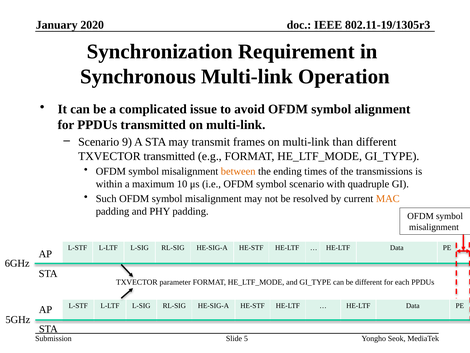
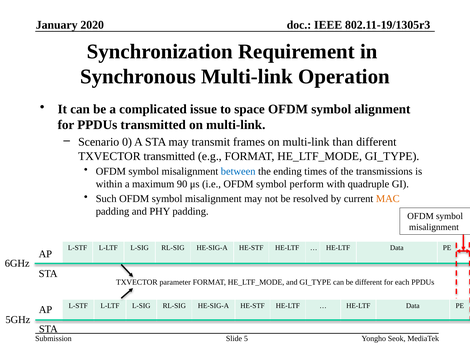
avoid: avoid -> space (250, 109)
9: 9 -> 0 (127, 142)
between colour: orange -> blue (238, 171)
10: 10 -> 90 (182, 184)
symbol scenario: scenario -> perform (307, 184)
